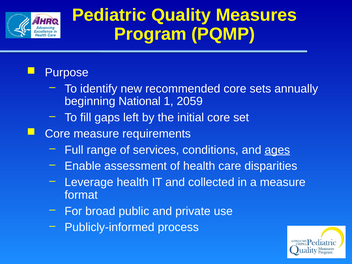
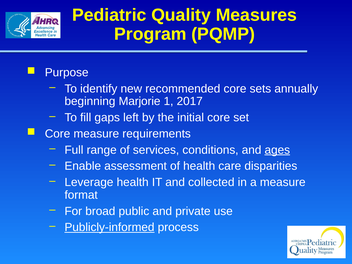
National: National -> Marjorie (140, 101)
2059: 2059 -> 2017 (190, 101)
Publicly-informed underline: none -> present (109, 227)
